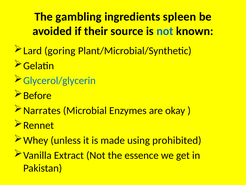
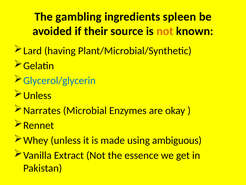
not colour: blue -> orange (165, 31)
goring: goring -> having (60, 51)
Before: Before -> Unless (37, 95)
prohibited: prohibited -> ambiguous (177, 140)
